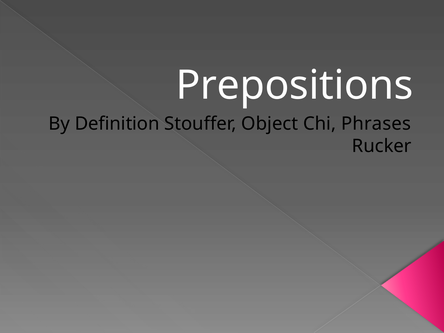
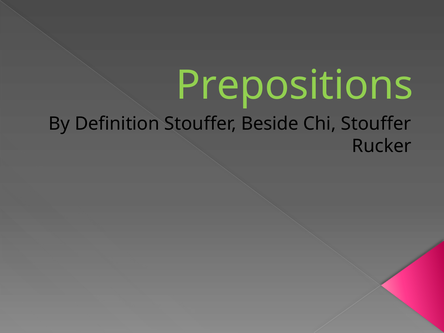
Prepositions colour: white -> light green (294, 85)
Object: Object -> Beside (270, 124)
Chi Phrases: Phrases -> Stouffer (376, 124)
